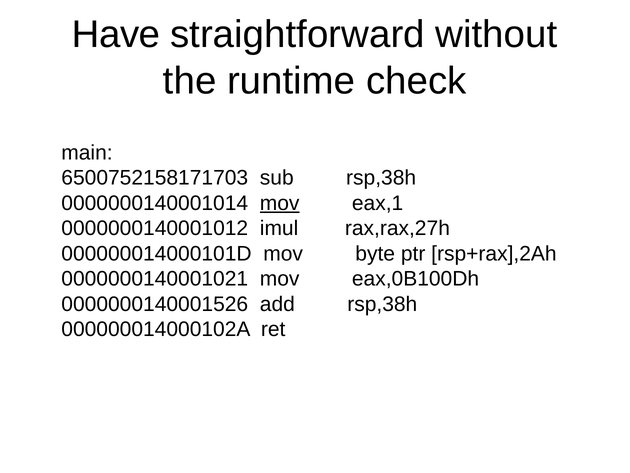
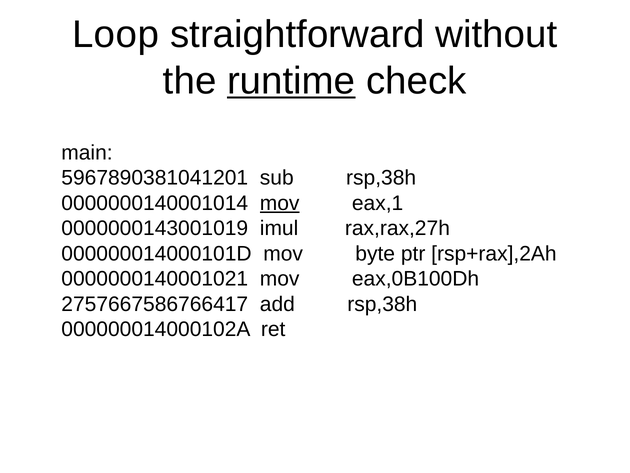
Have: Have -> Loop (116, 35)
runtime underline: none -> present (291, 81)
6500752158171703: 6500752158171703 -> 5967890381041201 (155, 178)
0000000140001012: 0000000140001012 -> 0000000143001019 (155, 228)
0000000140001526: 0000000140001526 -> 2757667586766417 (155, 304)
